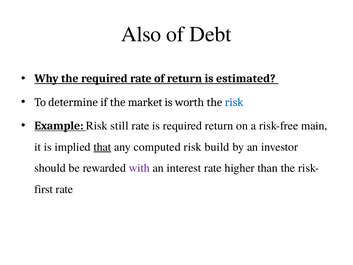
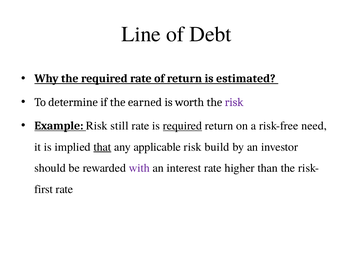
Also: Also -> Line (141, 34)
market: market -> earned (145, 102)
risk colour: blue -> purple (234, 102)
required underline: none -> present (183, 126)
main: main -> need (314, 126)
computed: computed -> applicable (157, 147)
